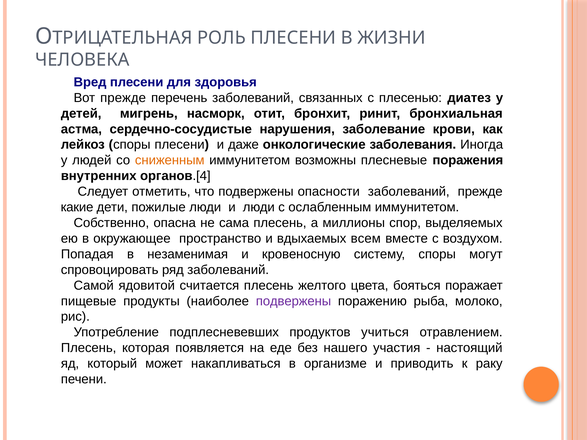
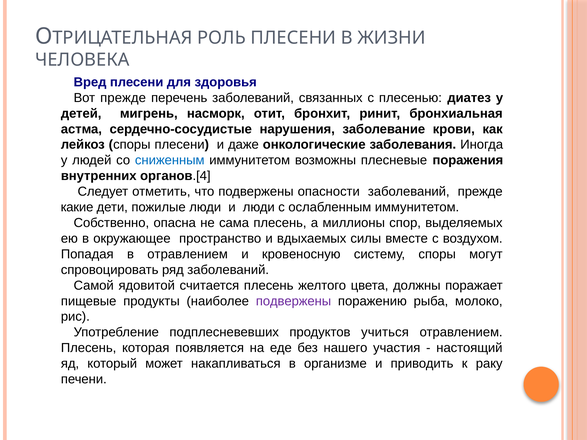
сниженным colour: orange -> blue (170, 160)
всем: всем -> силы (366, 239)
в незаменимая: незаменимая -> отравлением (188, 254)
бояться: бояться -> должны (417, 286)
